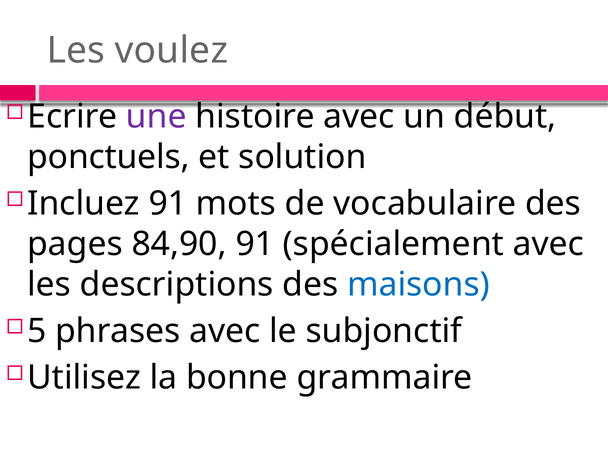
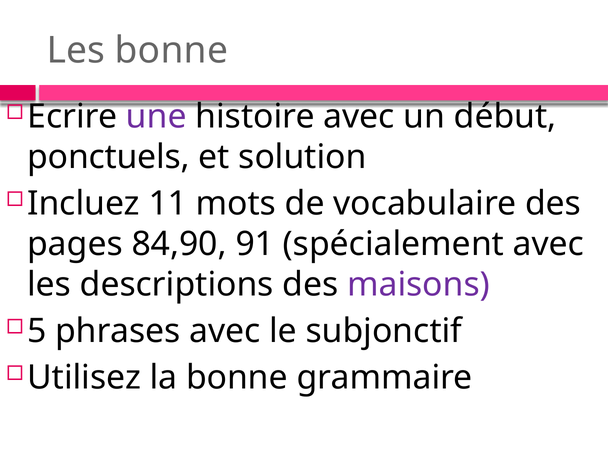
Les voulez: voulez -> bonne (171, 51)
Incluez 91: 91 -> 11 (168, 204)
maisons colour: blue -> purple (419, 285)
